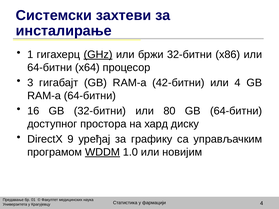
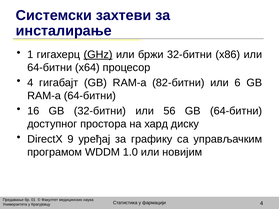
3: 3 -> 4 (30, 83)
42-битни: 42-битни -> 82-битни (178, 83)
или 4: 4 -> 6 (238, 83)
80: 80 -> 56 (169, 111)
WDDM underline: present -> none (102, 152)
